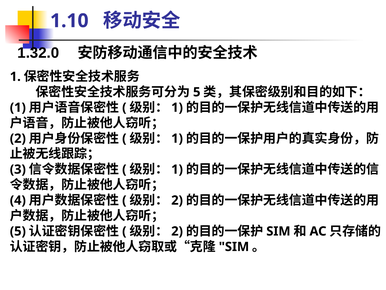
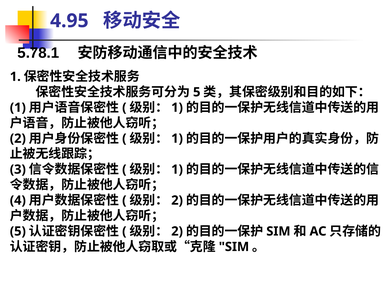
1.10: 1.10 -> 4.95 (69, 21)
1.32.0: 1.32.0 -> 5.78.1 (38, 53)
